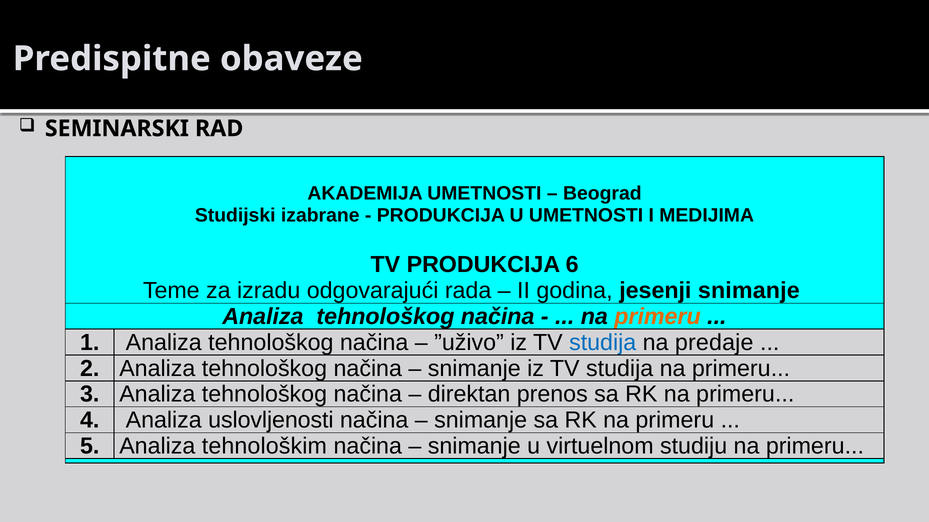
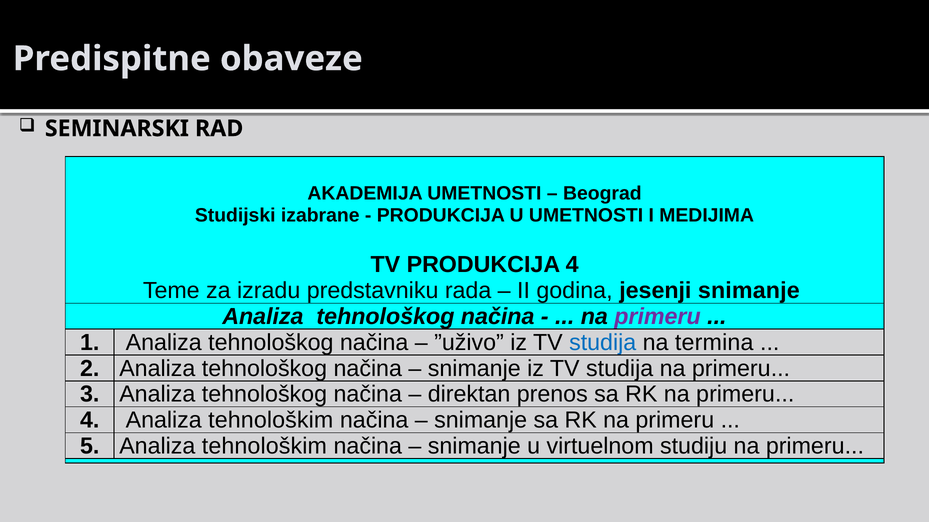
PRODUKCIJA 6: 6 -> 4 (572, 265)
odgovarajući: odgovarajući -> predstavniku (373, 291)
primeru colour: orange -> purple (658, 317)
predaje: predaje -> termina (714, 343)
4 Analiza uslovljenosti: uslovljenosti -> tehnološkim (271, 421)
